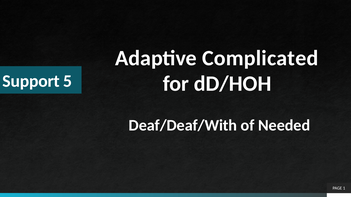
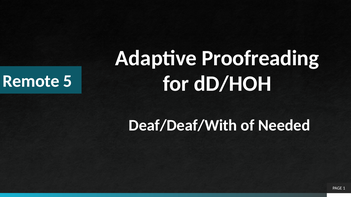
Complicated: Complicated -> Proofreading (260, 58)
Support: Support -> Remote (31, 81)
